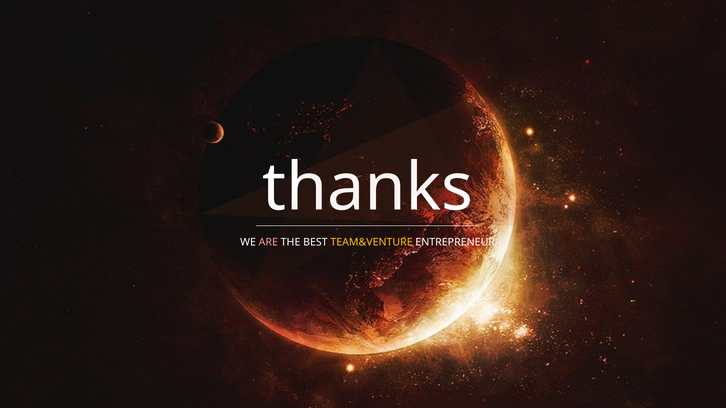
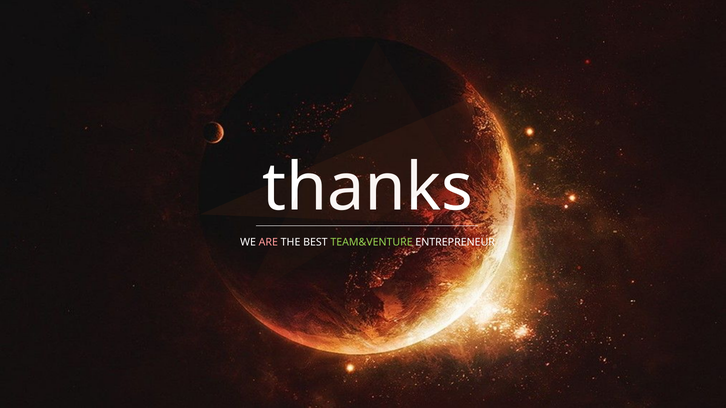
TEAM&VENTURE colour: yellow -> light green (372, 243)
